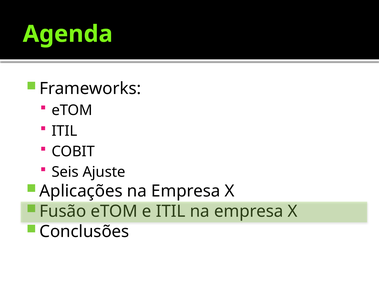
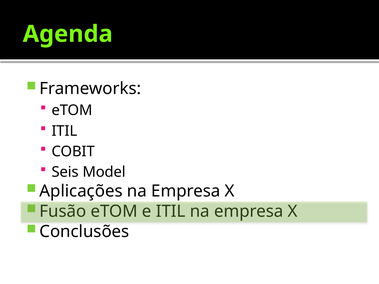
Ajuste: Ajuste -> Model (104, 172)
